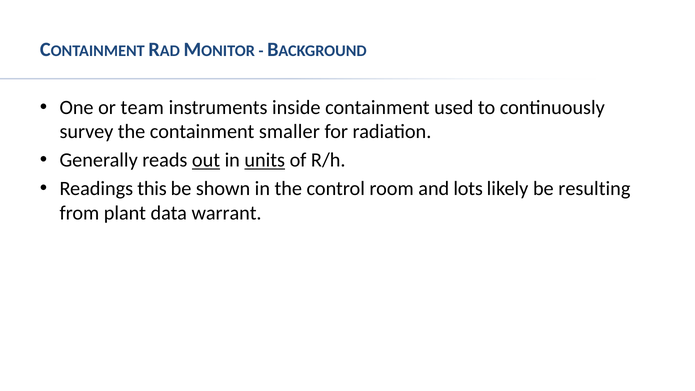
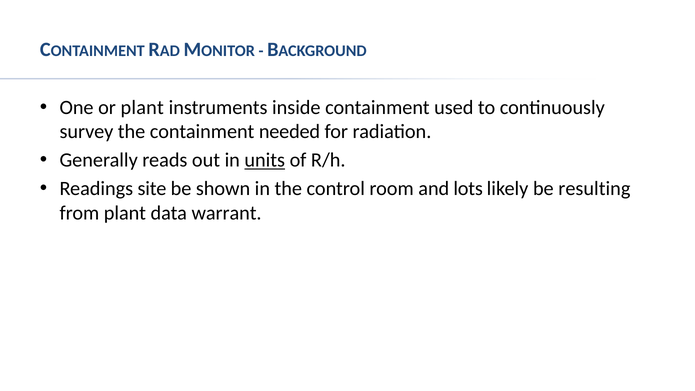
or team: team -> plant (142, 107)
smaller: smaller -> needed (290, 132)
out underline: present -> none (206, 160)
this: this -> site (152, 189)
